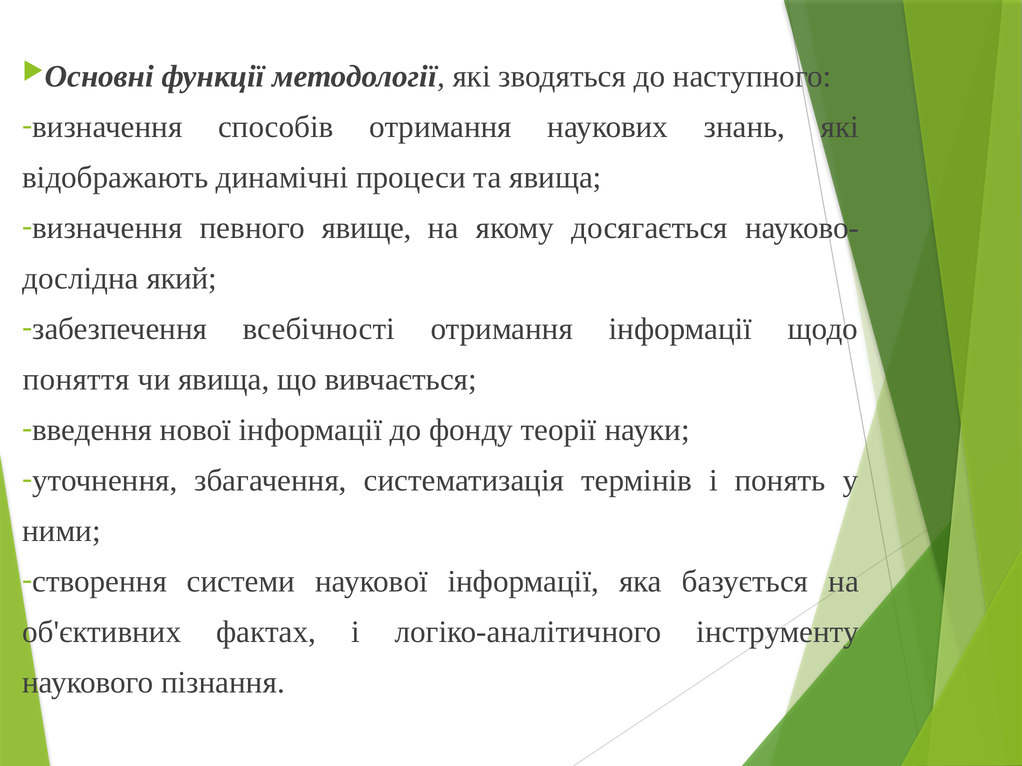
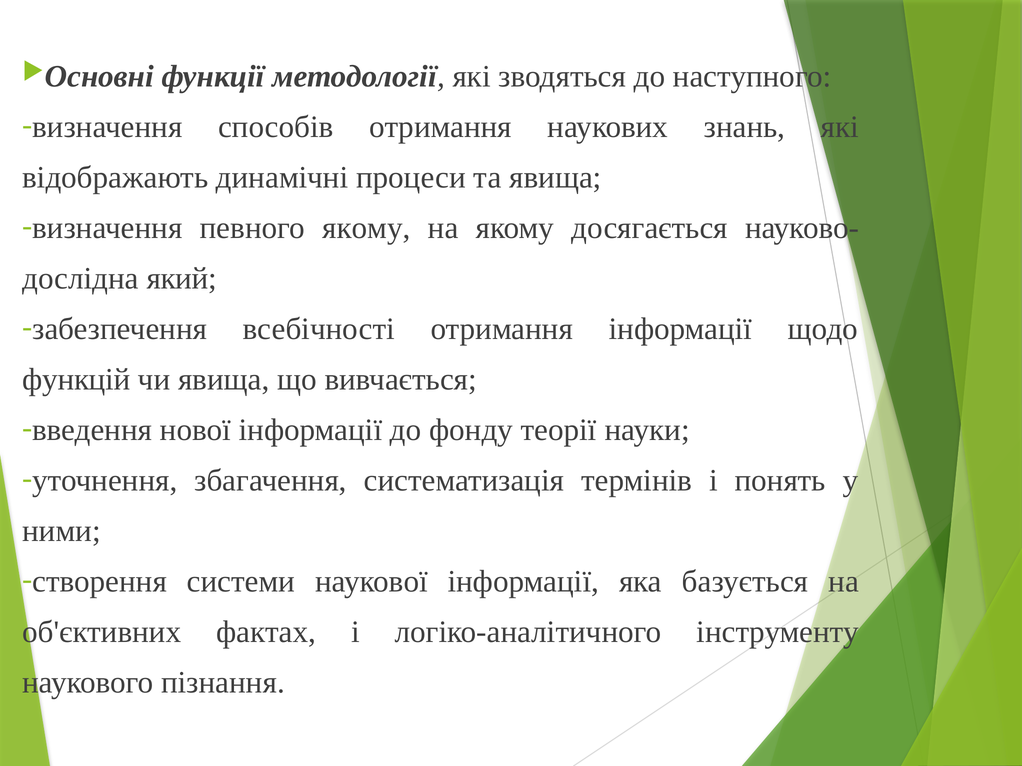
певного явище: явище -> якому (366, 228)
поняття: поняття -> функцій (76, 380)
